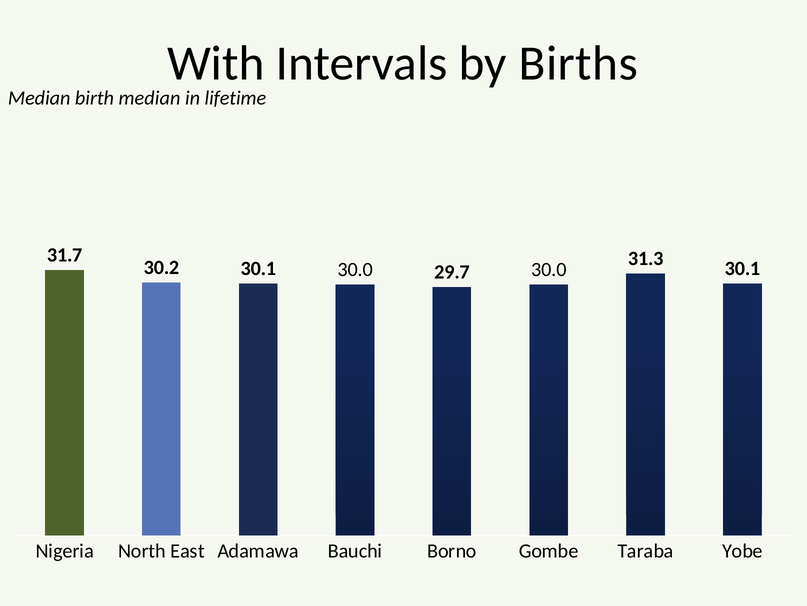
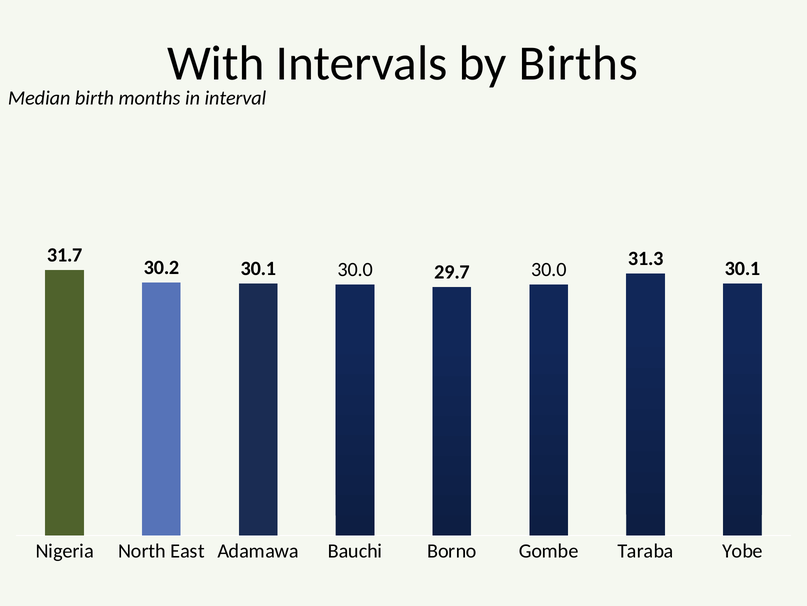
birth median: median -> months (149, 98)
lifetime: lifetime -> interval (235, 98)
